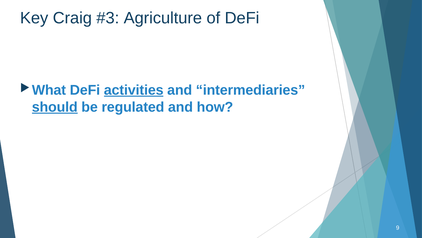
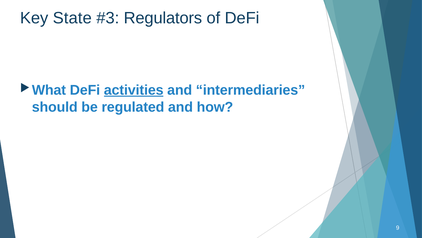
Craig: Craig -> State (72, 18)
Agriculture: Agriculture -> Regulators (163, 18)
should underline: present -> none (55, 107)
